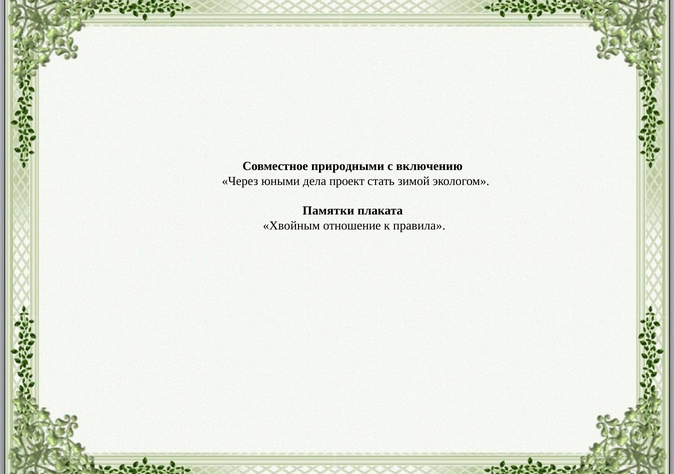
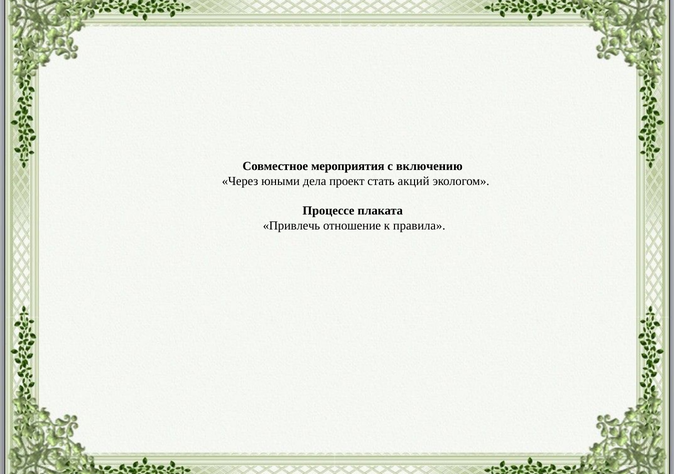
природными: природными -> мероприятия (348, 166)
зимой: зимой -> акций (414, 181)
Памятки: Памятки -> Процессе (328, 211)
Хвойным: Хвойным -> Привлечь (291, 225)
